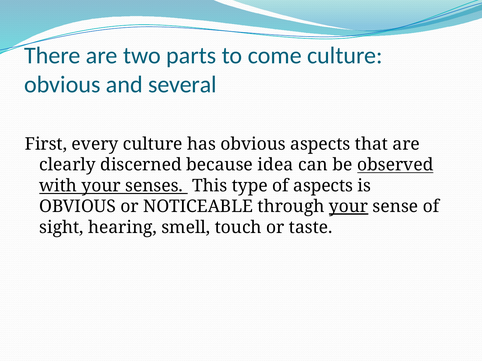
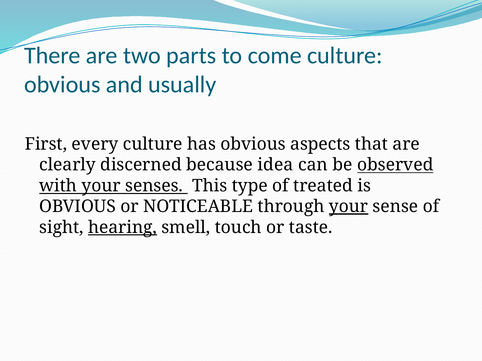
several: several -> usually (182, 85)
of aspects: aspects -> treated (323, 186)
hearing underline: none -> present (123, 228)
